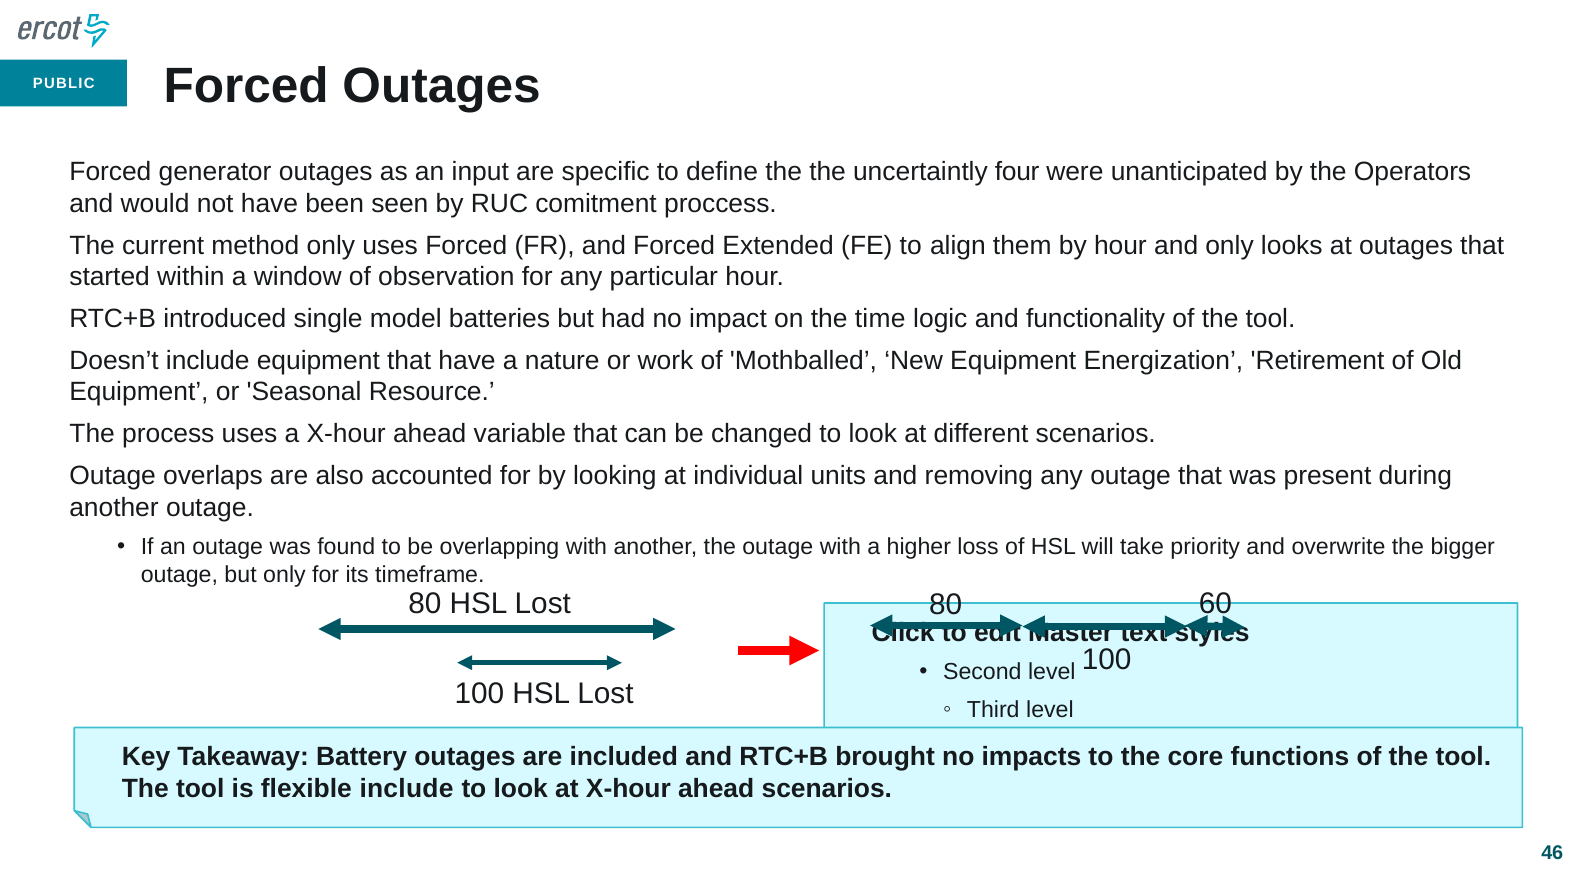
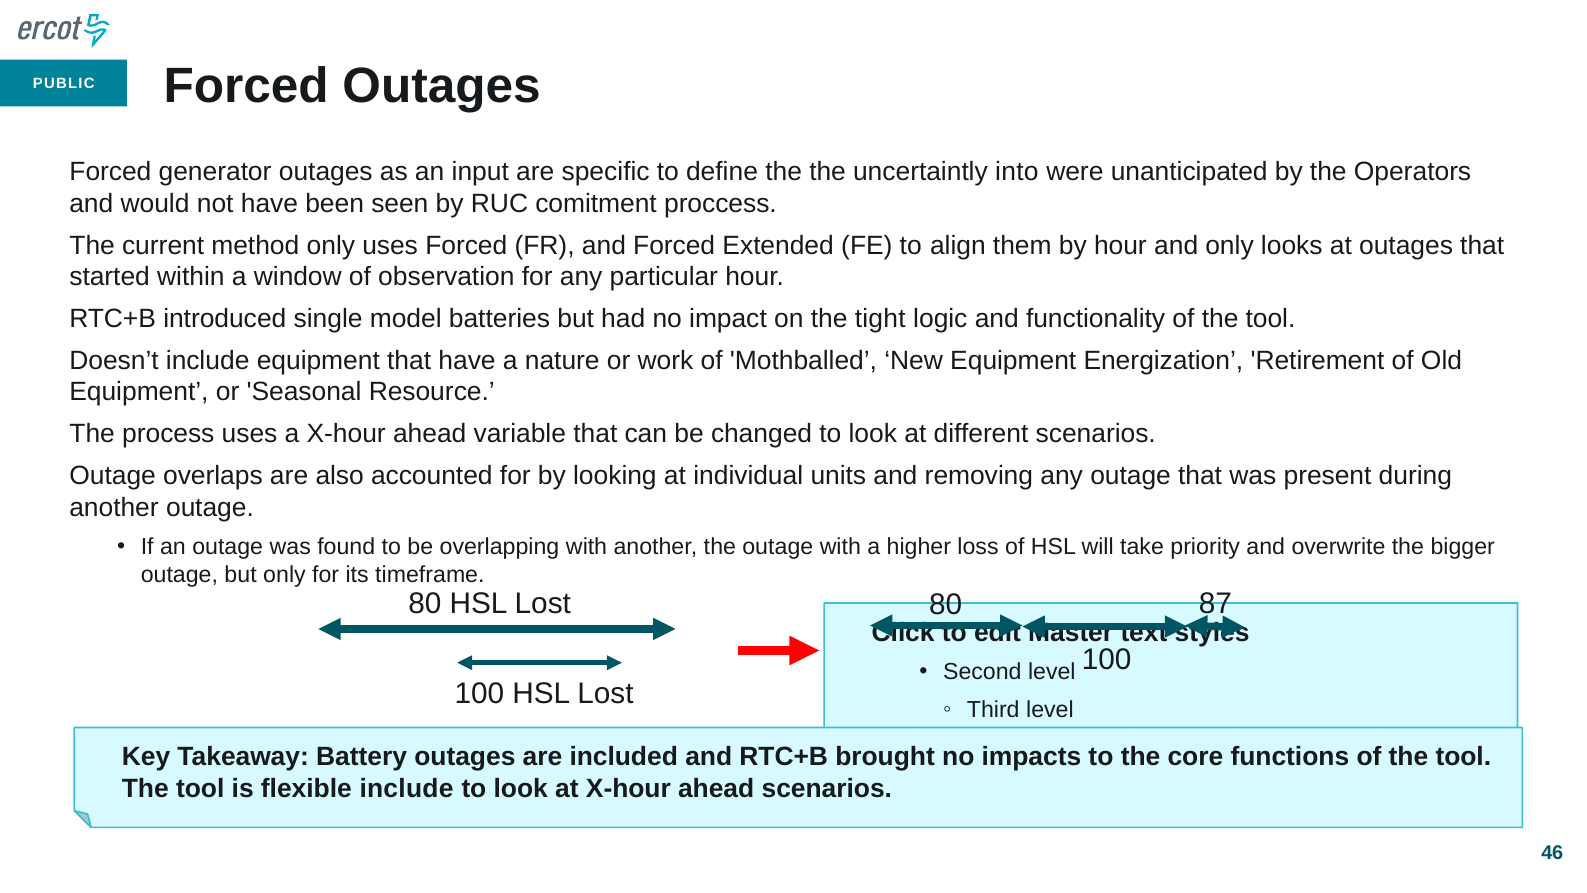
four: four -> into (1017, 172)
time: time -> tight (880, 319)
60: 60 -> 87 (1215, 604)
